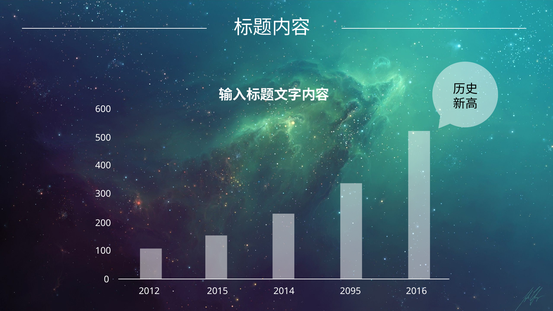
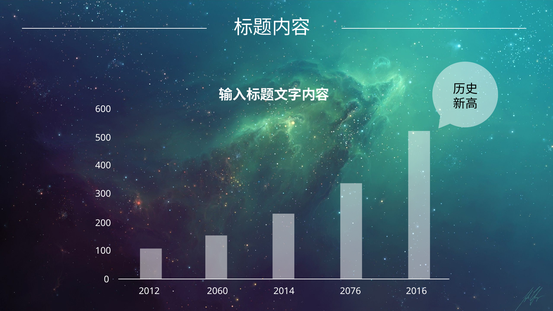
2015: 2015 -> 2060 (217, 291)
2095: 2095 -> 2076 (351, 291)
